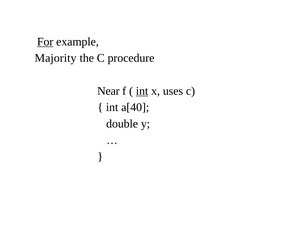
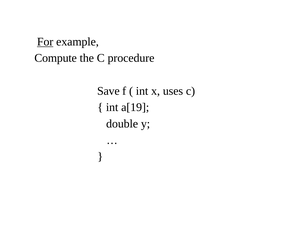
Majority: Majority -> Compute (56, 58)
Near: Near -> Save (108, 91)
int underline: present -> none (142, 91)
a[40: a[40 -> a[19 (135, 108)
